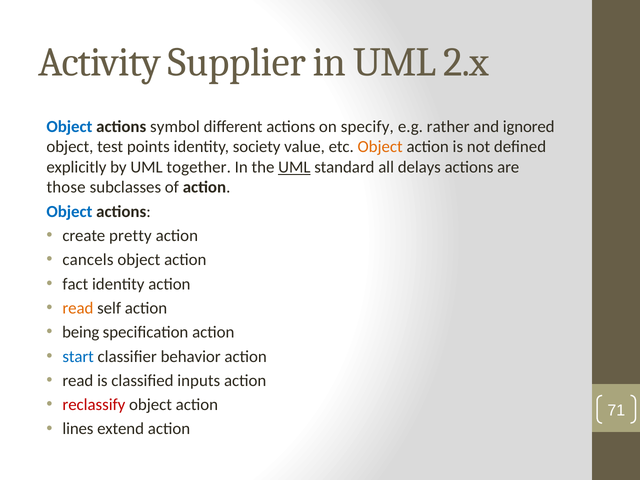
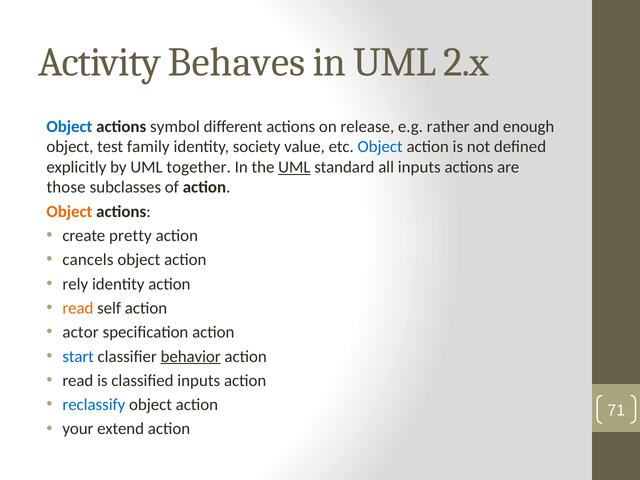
Supplier: Supplier -> Behaves (237, 62)
specify: specify -> release (367, 127)
ignored: ignored -> enough (529, 127)
points: points -> family (148, 147)
Object colour: orange -> blue (380, 147)
all delays: delays -> inputs (419, 167)
Object colour: blue -> orange (69, 211)
fact: fact -> rely (75, 284)
being: being -> actor (81, 332)
behavior underline: none -> present (191, 356)
reclassify colour: red -> blue (94, 405)
lines: lines -> your (78, 429)
